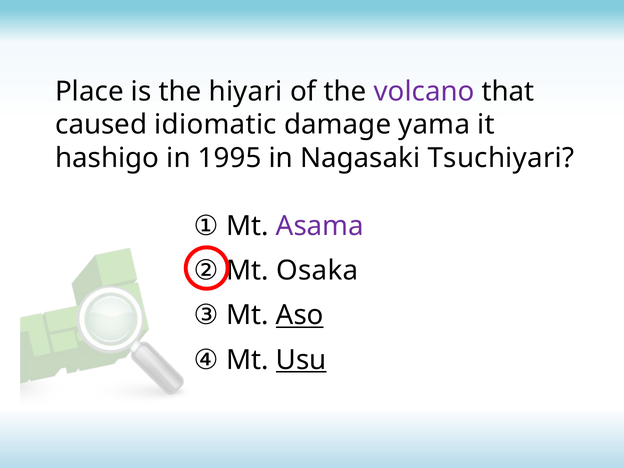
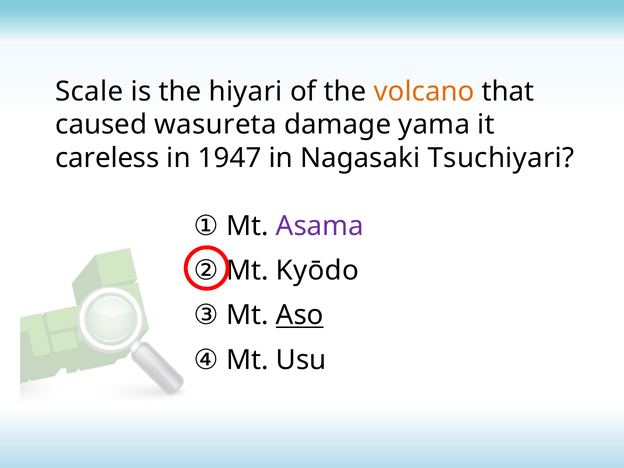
Place: Place -> Scale (89, 91)
volcano colour: purple -> orange (424, 91)
idiomatic: idiomatic -> wasureta (216, 125)
hashigo: hashigo -> careless (107, 158)
1995: 1995 -> 1947 (230, 158)
Osaka: Osaka -> Kyōdo (317, 271)
Usu underline: present -> none (301, 360)
